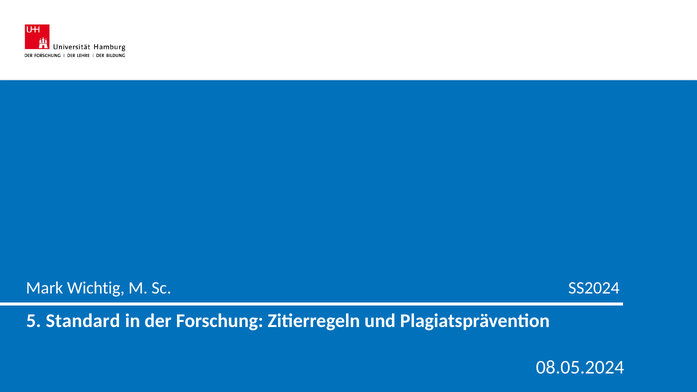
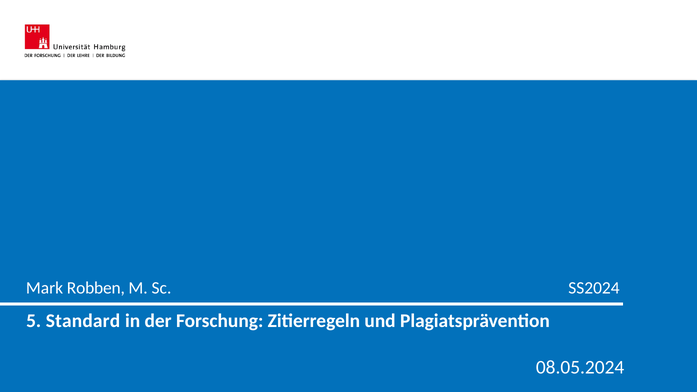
Wichtig: Wichtig -> Robben (96, 288)
